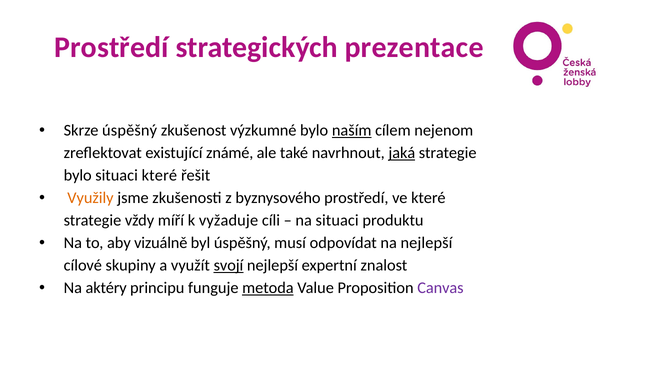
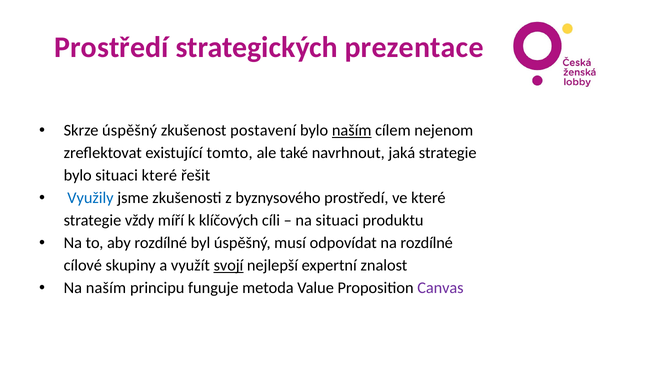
výzkumné: výzkumné -> postavení (263, 131)
známé: známé -> tomto (230, 153)
jaká underline: present -> none (402, 153)
Využily colour: orange -> blue (90, 198)
vyžaduje: vyžaduje -> klíčových (229, 221)
aby vizuálně: vizuálně -> rozdílné (161, 243)
na nejlepší: nejlepší -> rozdílné (427, 243)
Na aktéry: aktéry -> naším (106, 288)
metoda underline: present -> none (268, 288)
